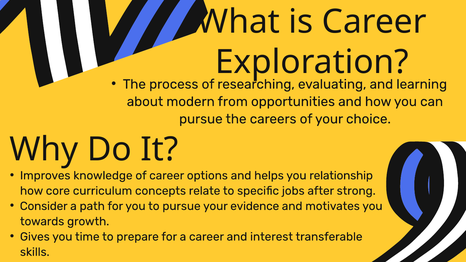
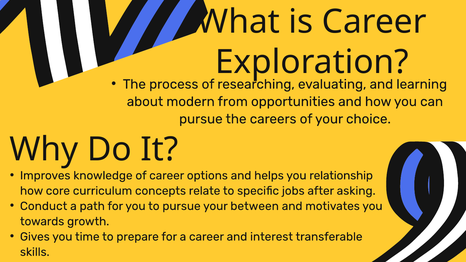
strong: strong -> asking (356, 191)
Consider: Consider -> Conduct (44, 206)
evidence: evidence -> between (255, 206)
